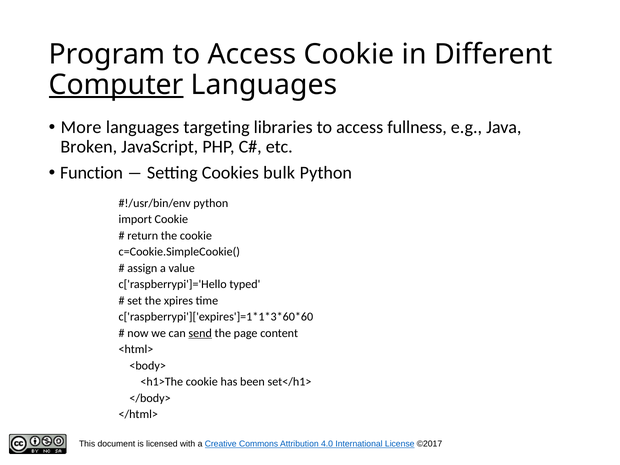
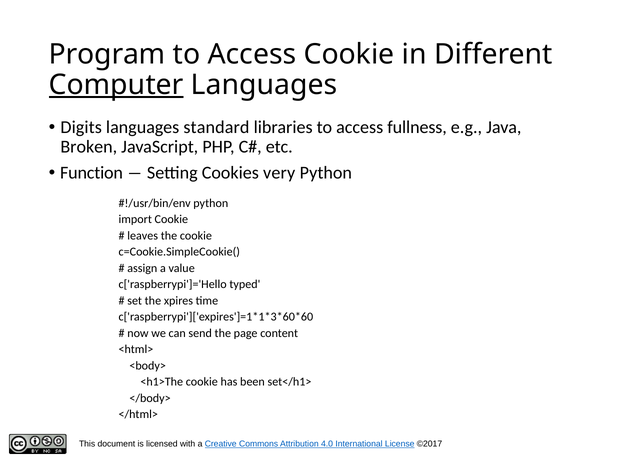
More: More -> Digits (81, 127)
targeting: targeting -> standard (216, 127)
bulk: bulk -> very (279, 173)
return: return -> leaves (143, 236)
send underline: present -> none (200, 333)
